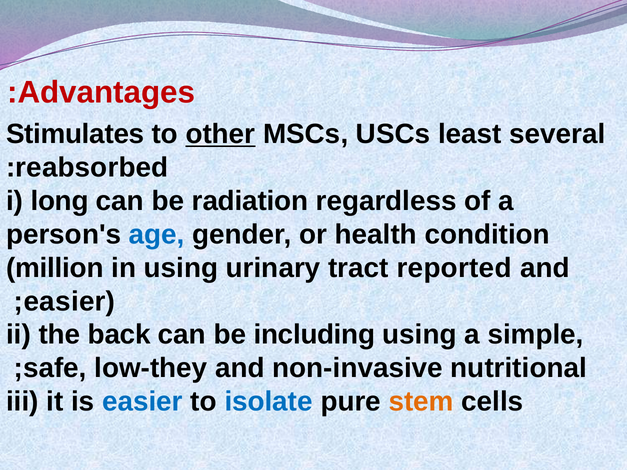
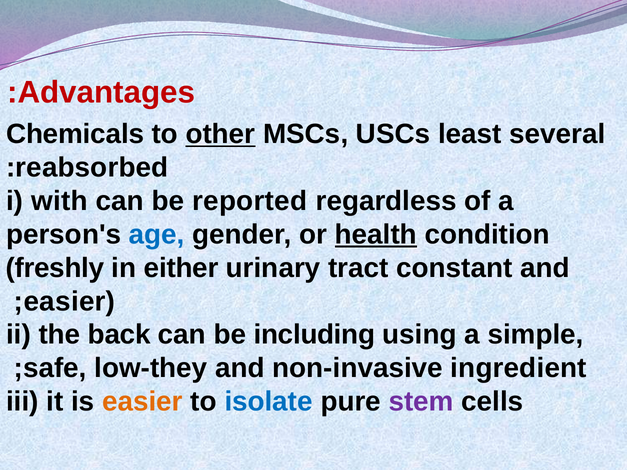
Stimulates: Stimulates -> Chemicals (75, 134)
long: long -> with (59, 201)
radiation: radiation -> reported (250, 201)
health underline: none -> present (376, 235)
million: million -> freshly (55, 268)
in using: using -> either (181, 268)
reported: reported -> constant (454, 268)
nutritional: nutritional -> ingredient (519, 368)
easier colour: blue -> orange (142, 402)
stem colour: orange -> purple (421, 402)
